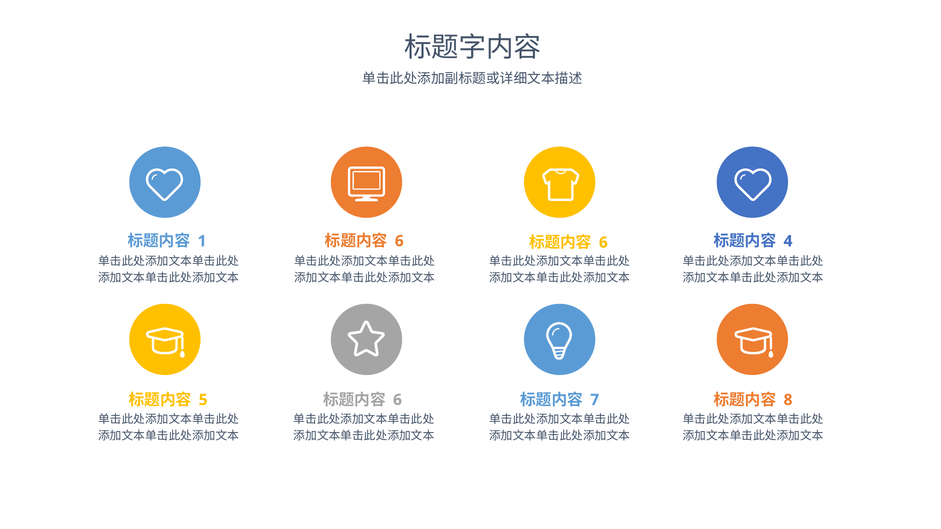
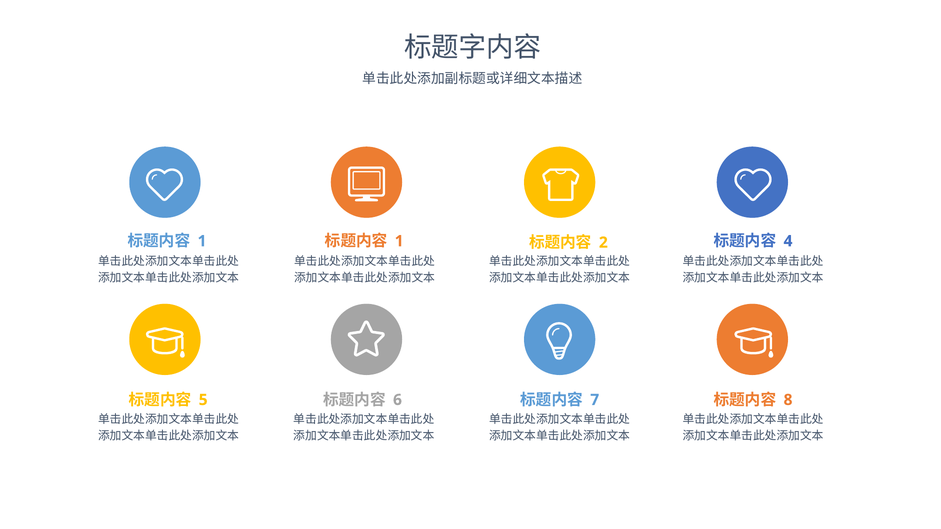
6: 6 -> 1 (399, 241)
6: 6 -> 2 (603, 243)
